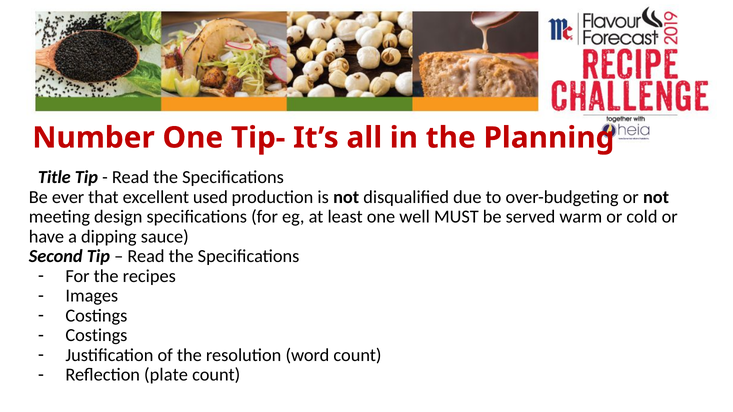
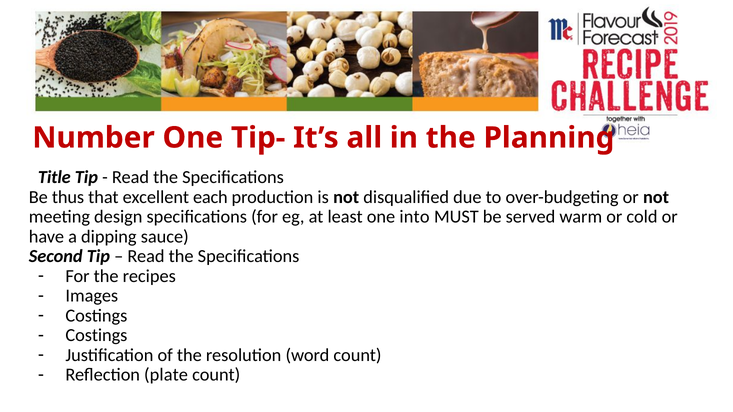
ever: ever -> thus (68, 197)
used: used -> each (210, 197)
well: well -> into (414, 217)
